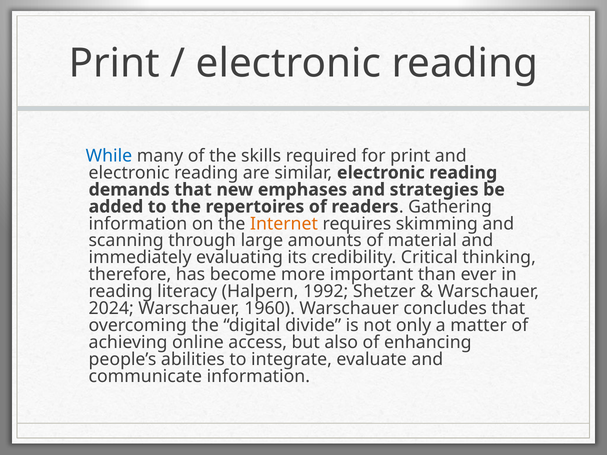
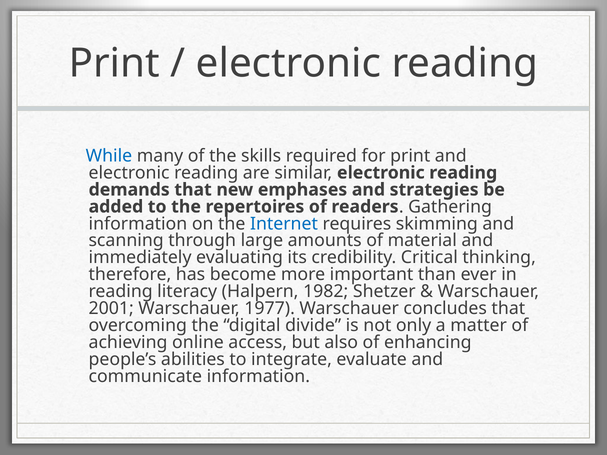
Internet colour: orange -> blue (284, 224)
1992: 1992 -> 1982 (326, 292)
2024: 2024 -> 2001 (111, 309)
1960: 1960 -> 1977 (270, 309)
